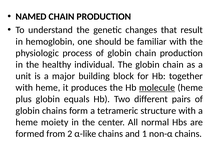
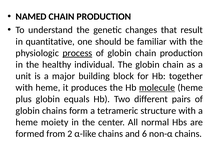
hemoglobin: hemoglobin -> quantitative (50, 42)
process underline: none -> present (77, 53)
1: 1 -> 6 (144, 134)
